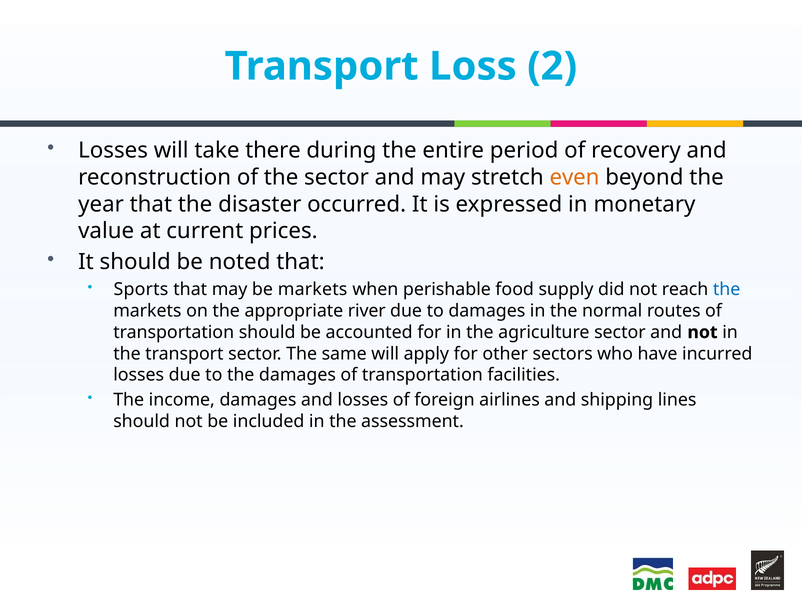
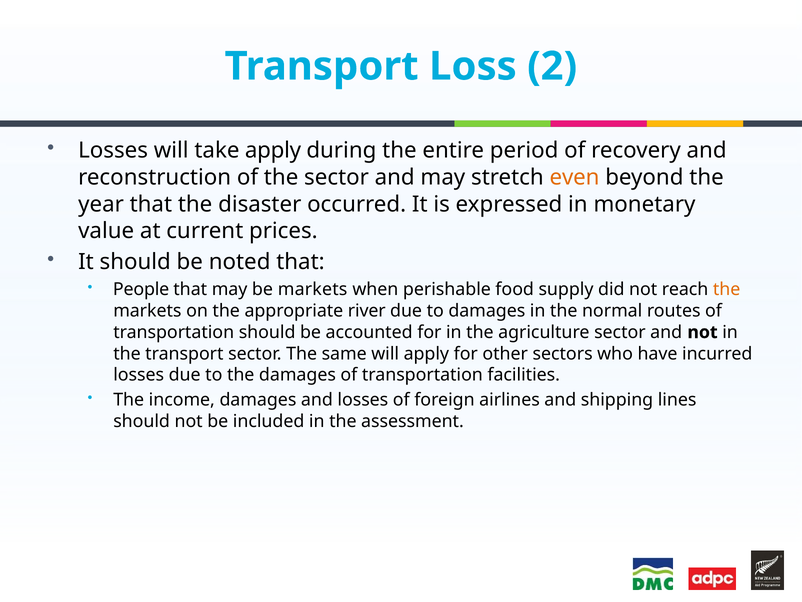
take there: there -> apply (273, 150)
Sports: Sports -> People (141, 289)
the colour: blue -> orange (727, 289)
